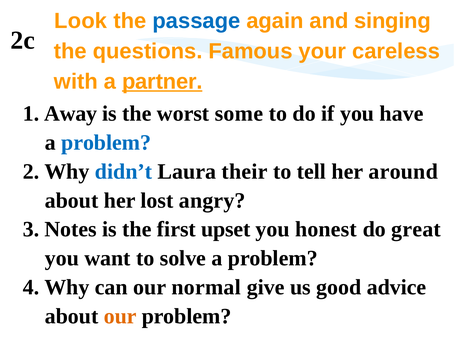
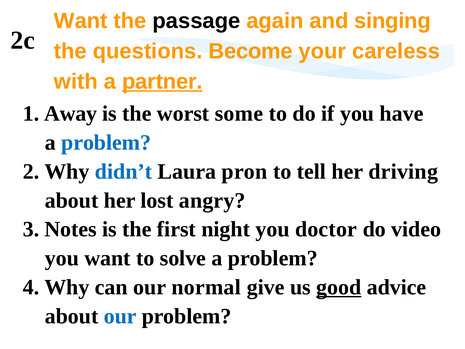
Look: Look -> Want (81, 21)
passage colour: blue -> black (196, 21)
Famous: Famous -> Become (251, 51)
their: their -> pron (245, 171)
around: around -> driving (403, 171)
upset: upset -> night (226, 229)
honest: honest -> doctor (326, 229)
great: great -> video (416, 229)
good underline: none -> present (339, 287)
our colour: orange -> blue (120, 316)
